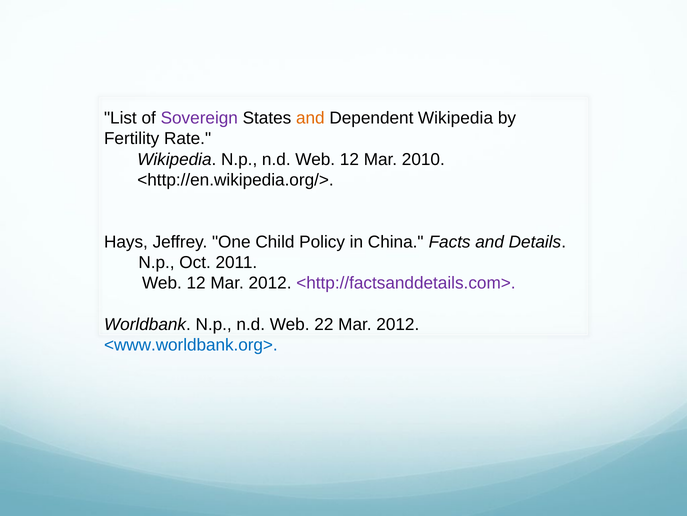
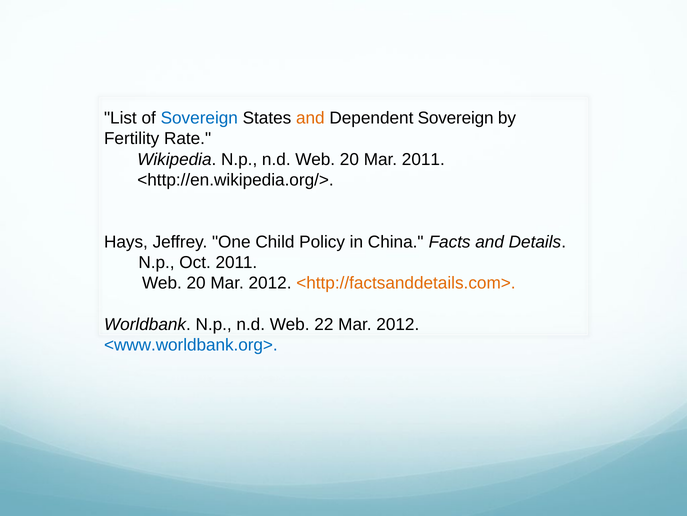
Sovereign colour: purple -> blue (199, 118)
Dependent Wikipedia: Wikipedia -> Sovereign (456, 118)
n.d Web 12: 12 -> 20 (349, 159)
Mar 2010: 2010 -> 2011 (423, 159)
12: 12 -> 20 (196, 283)
<http://factsanddetails.com> colour: purple -> orange (406, 283)
